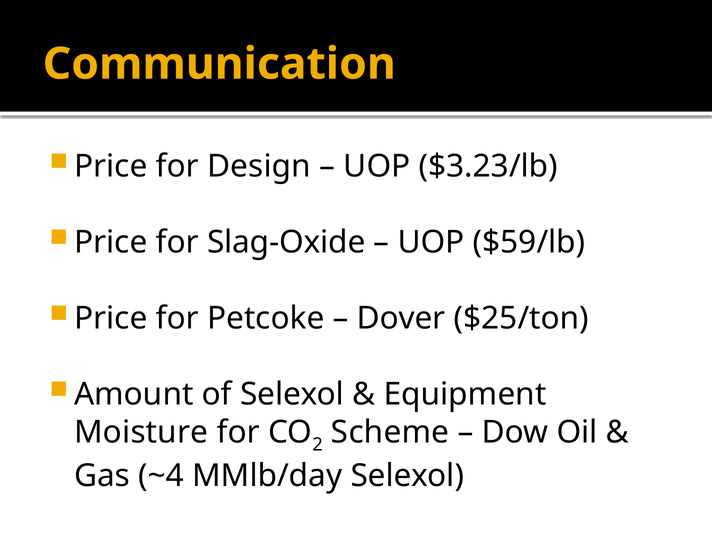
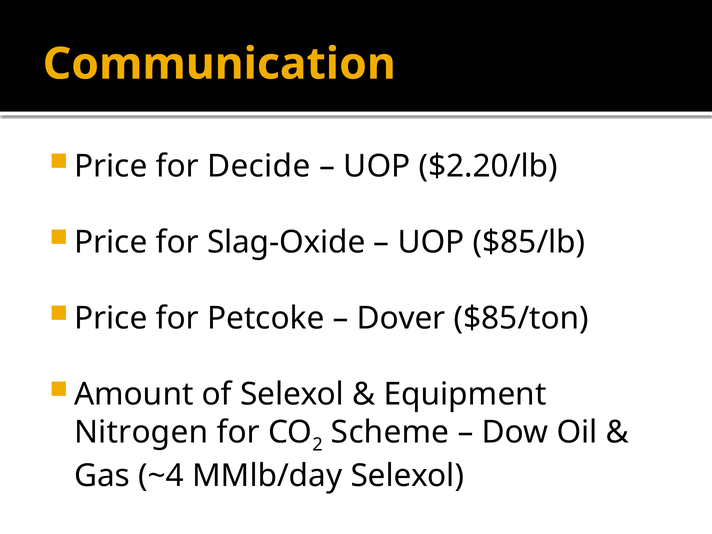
Design: Design -> Decide (259, 167)
$3.23/lb: $3.23/lb -> $2.20/lb (488, 167)
$59/lb: $59/lb -> $85/lb (529, 243)
$25/ton: $25/ton -> $85/ton (521, 318)
Moisture: Moisture -> Nitrogen (141, 432)
